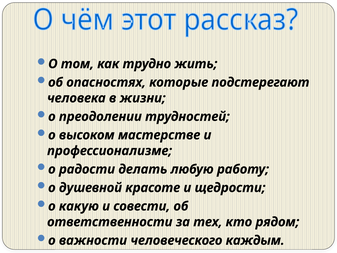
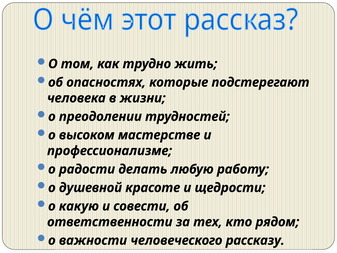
каждым: каждым -> рассказу (255, 240)
